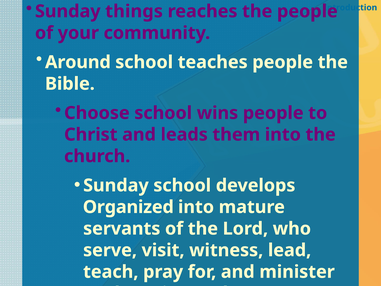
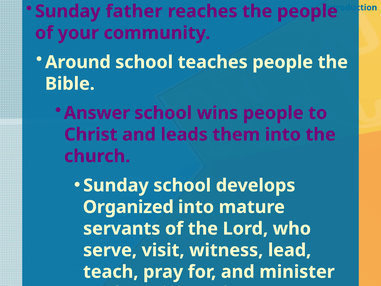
things: things -> father (134, 11)
Choose: Choose -> Answer (97, 113)
